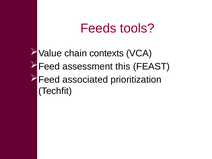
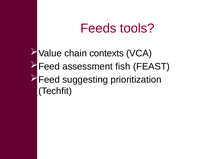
this: this -> fish (123, 66)
associated: associated -> suggesting (85, 80)
